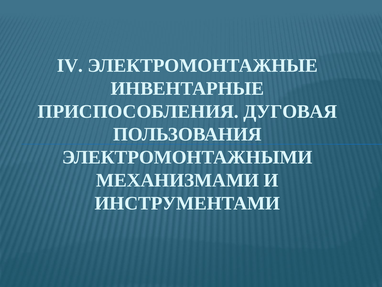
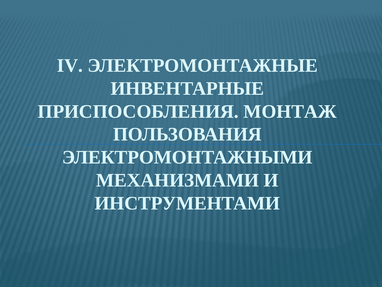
ДУГОВАЯ: ДУГОВАЯ -> МОНТАЖ (290, 111)
